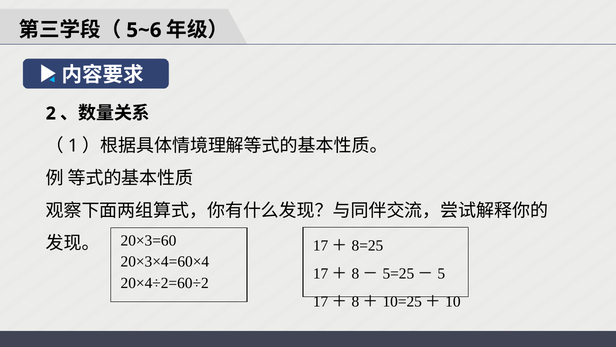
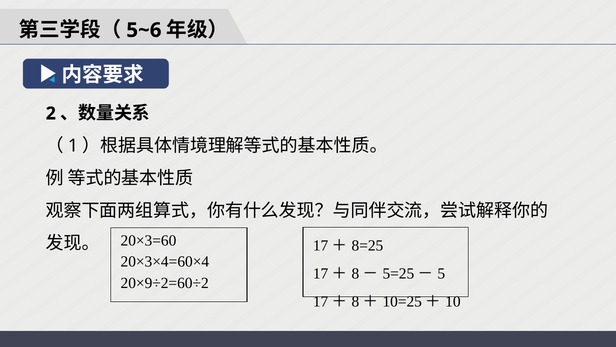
20×4÷2=60÷2: 20×4÷2=60÷2 -> 20×9÷2=60÷2 (165, 283)
